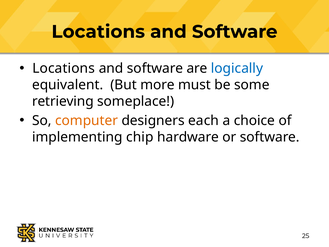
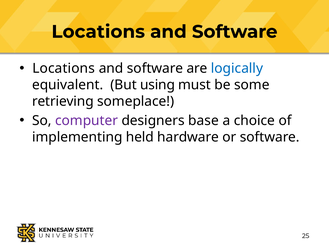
more: more -> using (157, 85)
computer colour: orange -> purple (87, 120)
each: each -> base (204, 120)
chip: chip -> held (140, 137)
